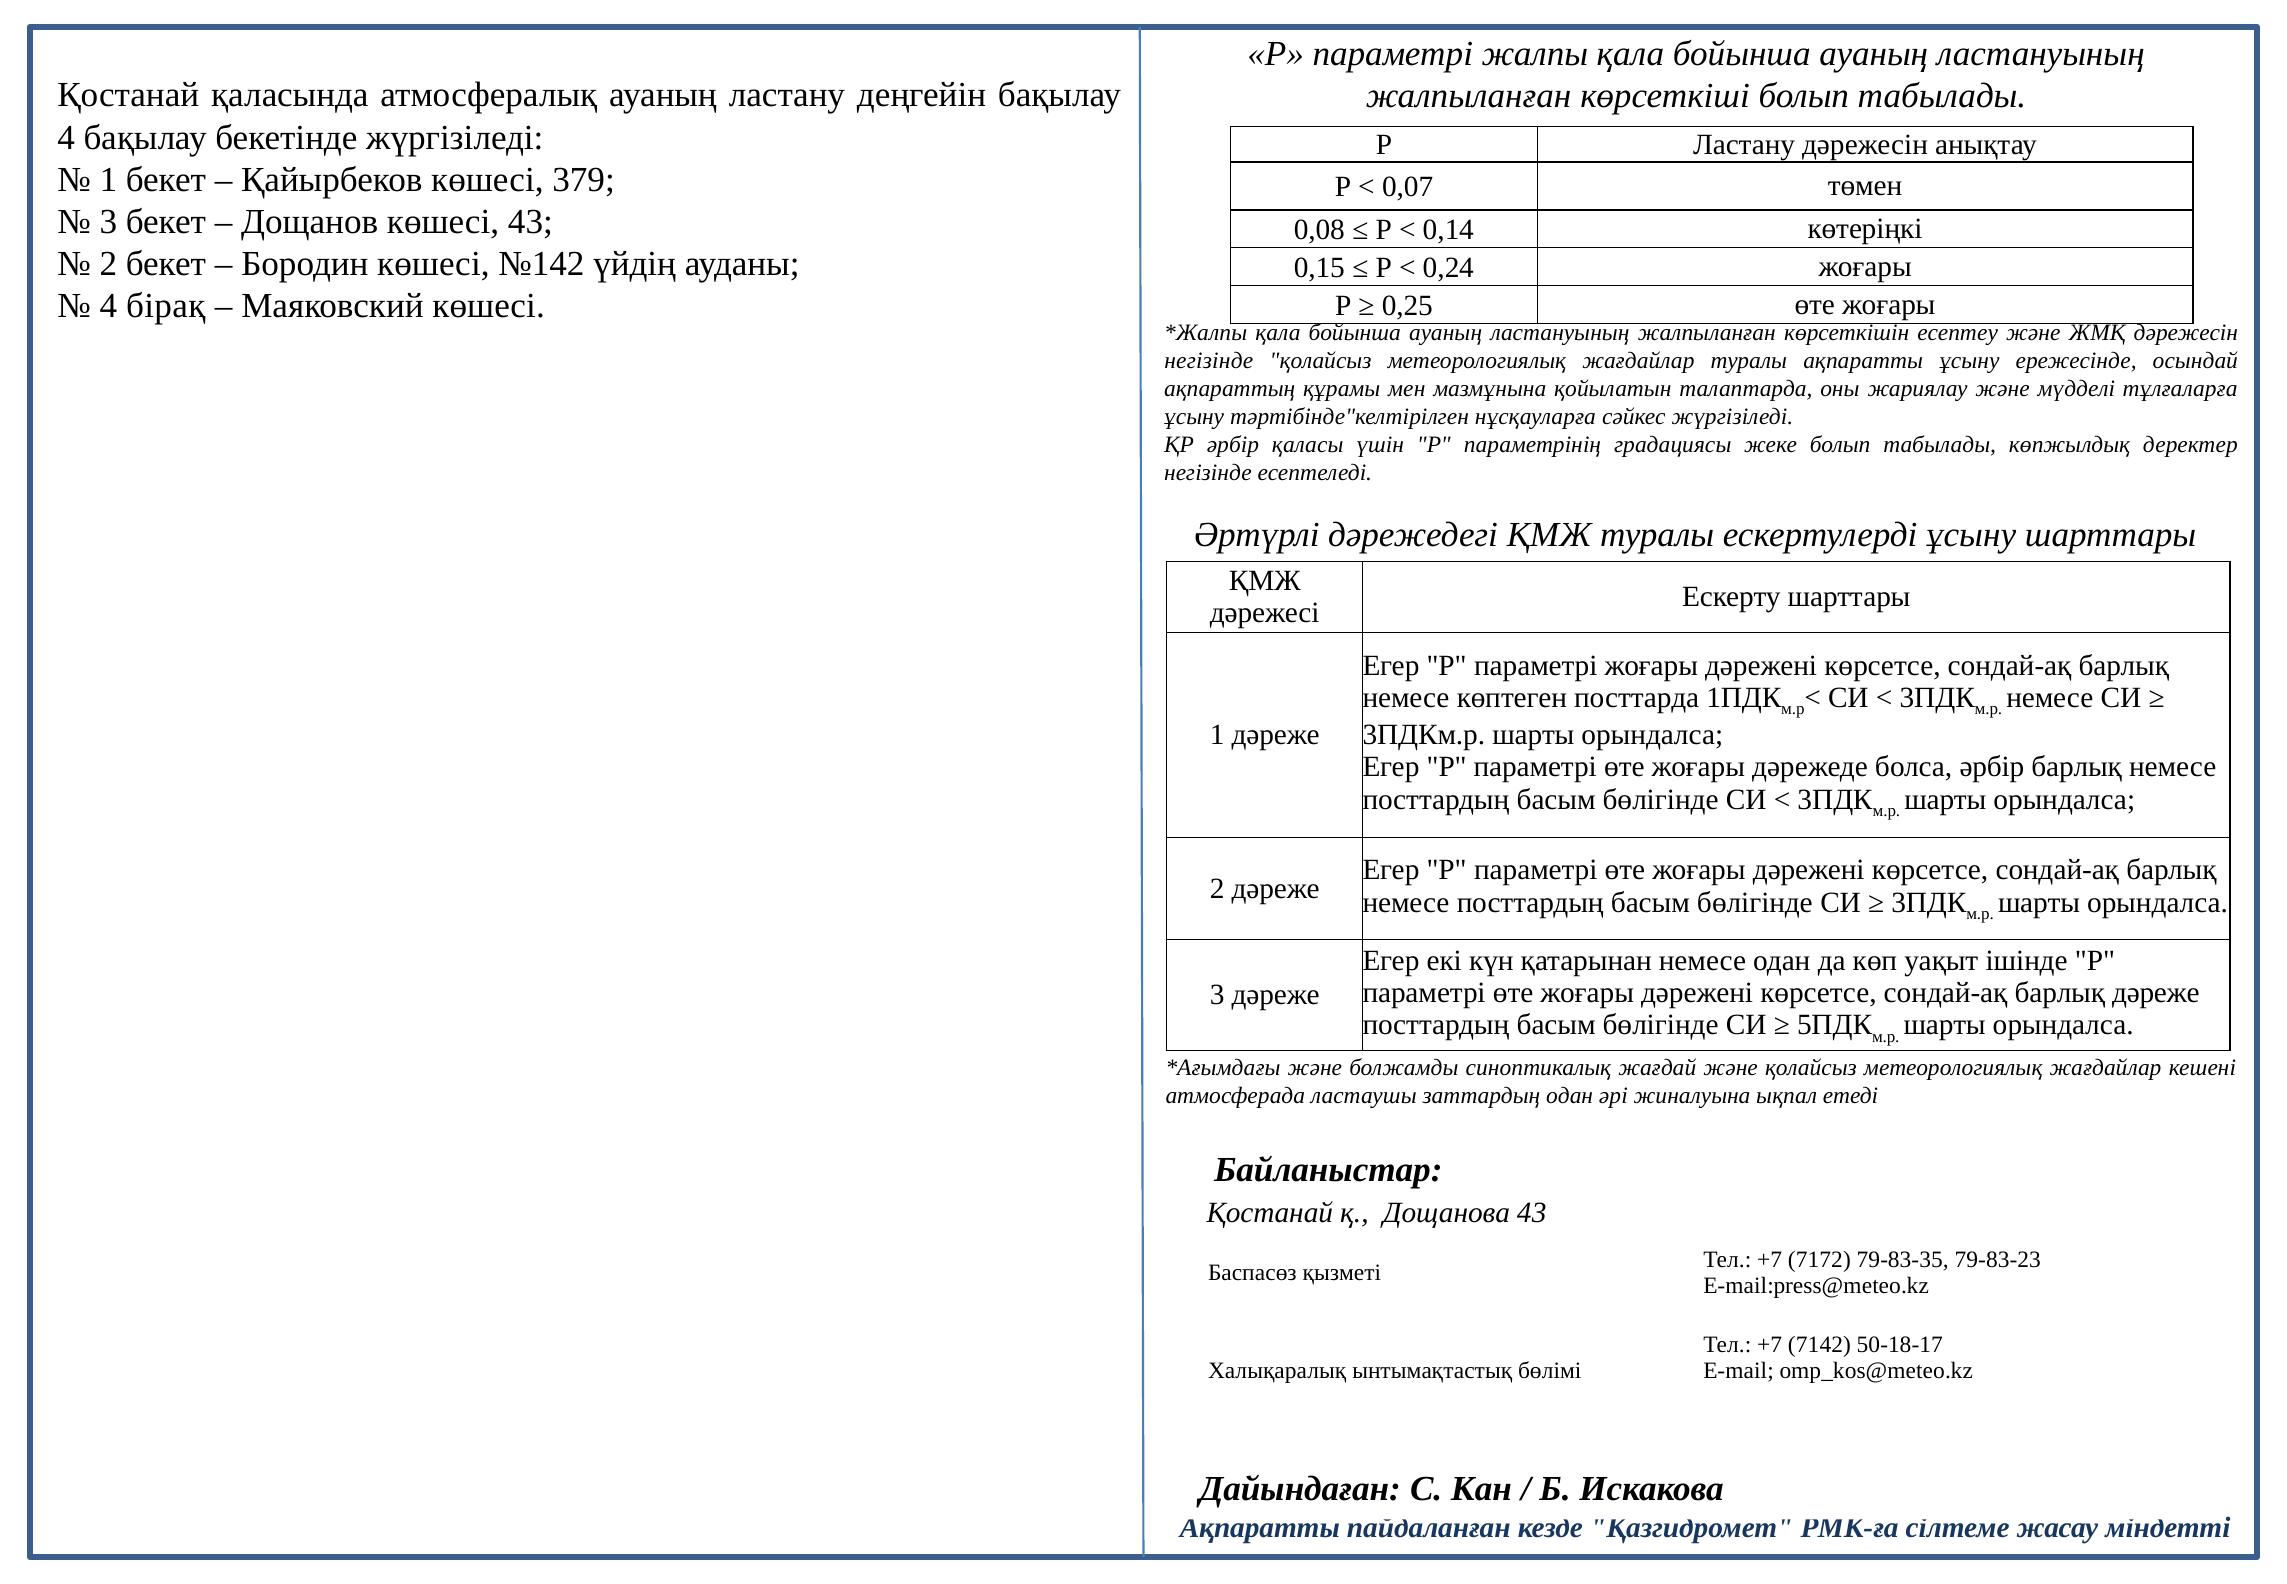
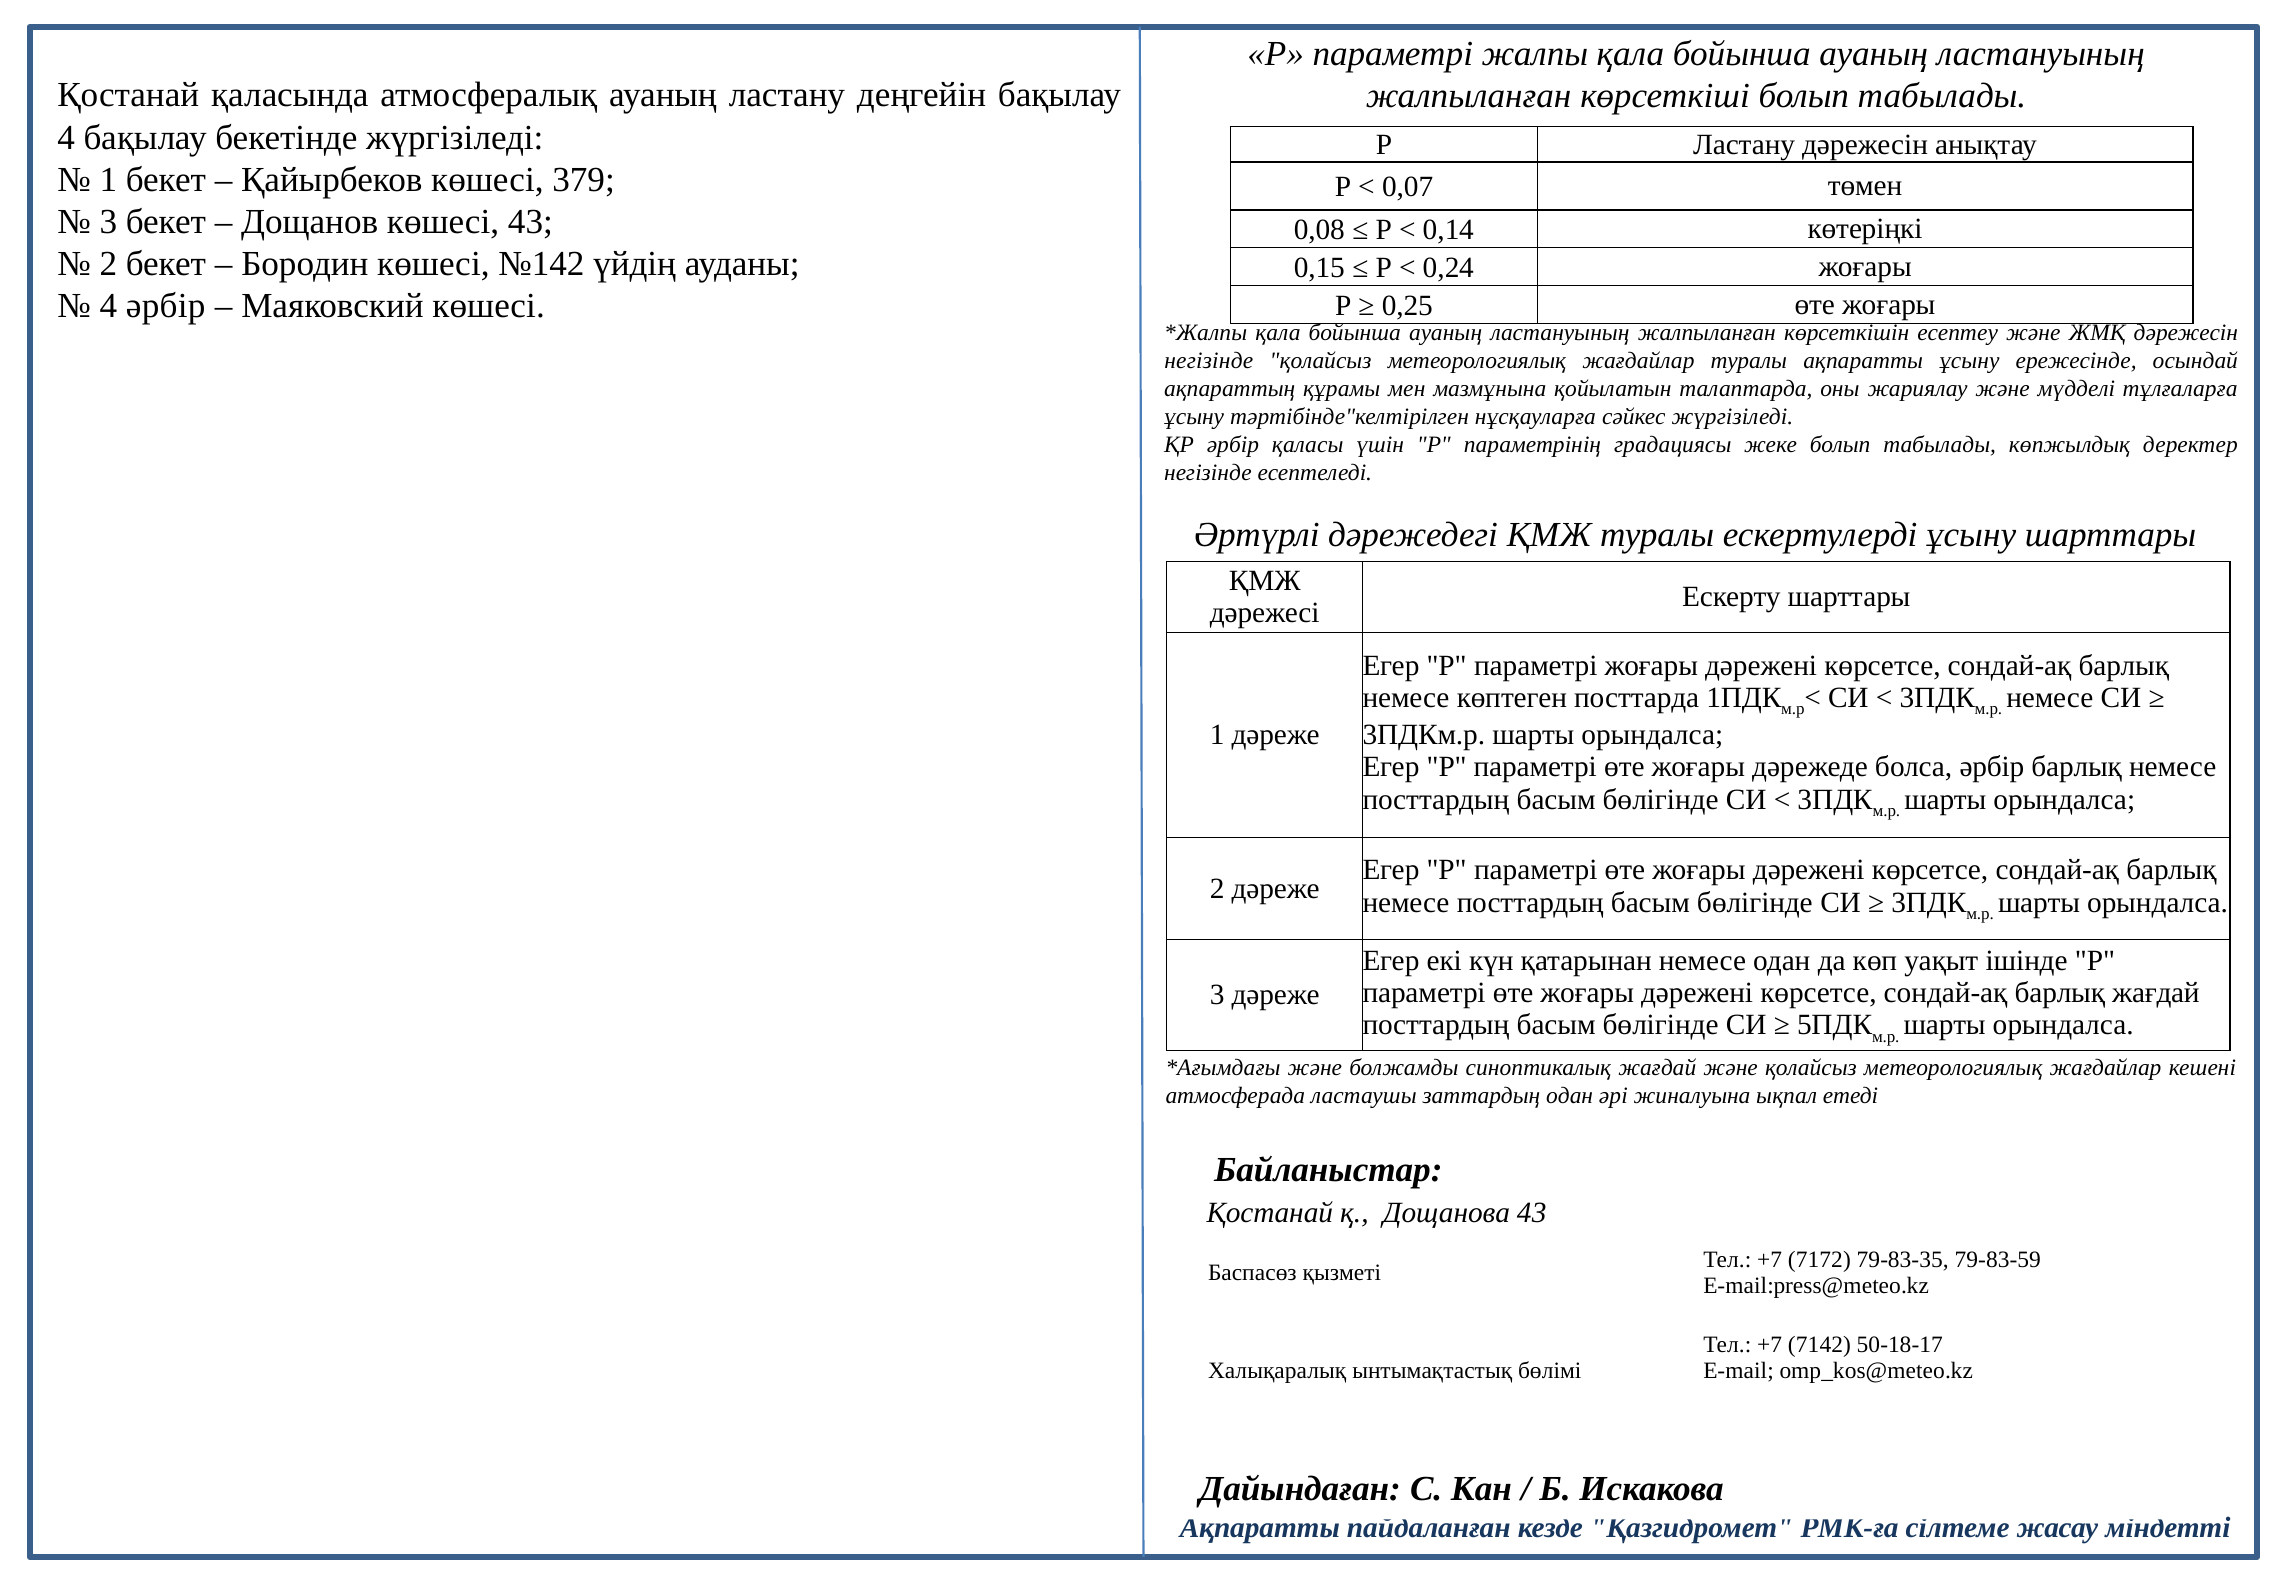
4 бірақ: бірақ -> әрбір (166, 306)
барлық дәреже: дәреже -> жағдай (2156, 992)
79-83-23: 79-83-23 -> 79-83-59 (1998, 1259)
